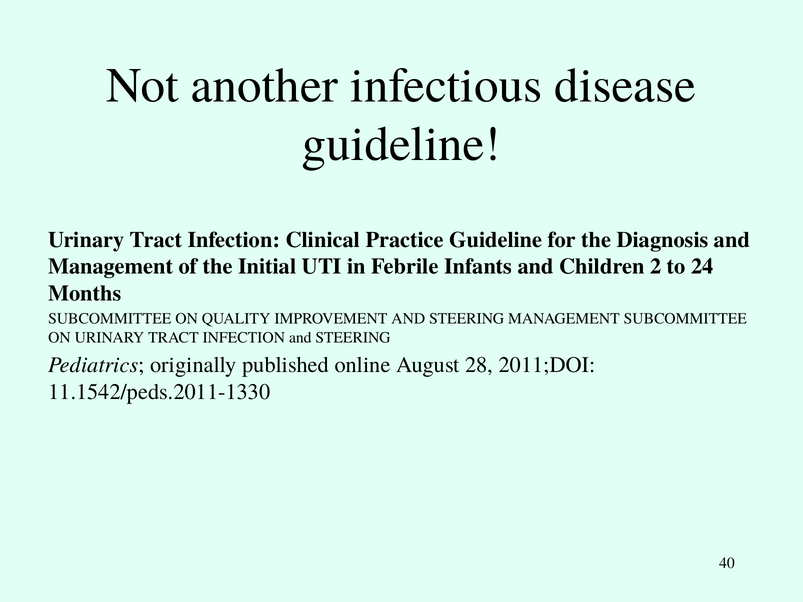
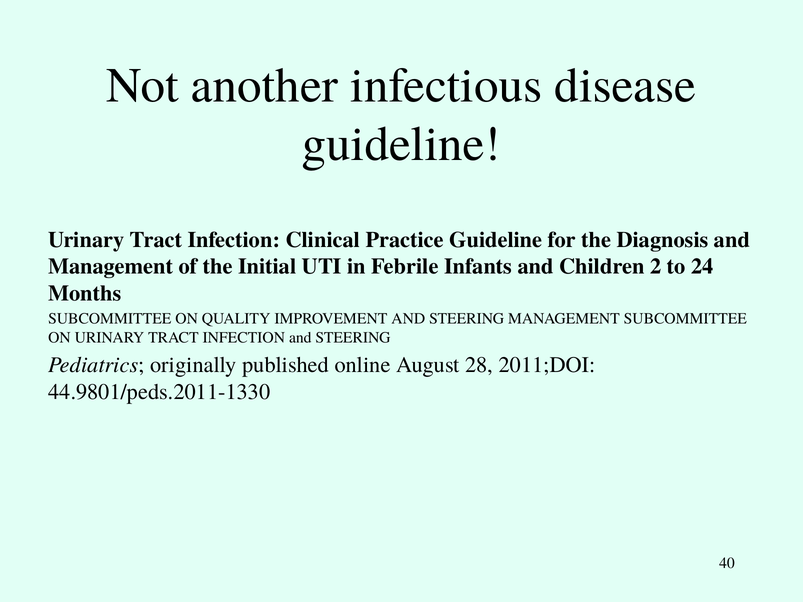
11.1542/peds.2011-1330: 11.1542/peds.2011-1330 -> 44.9801/peds.2011-1330 (159, 392)
